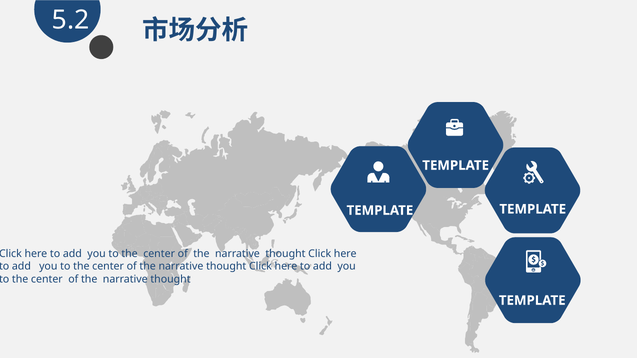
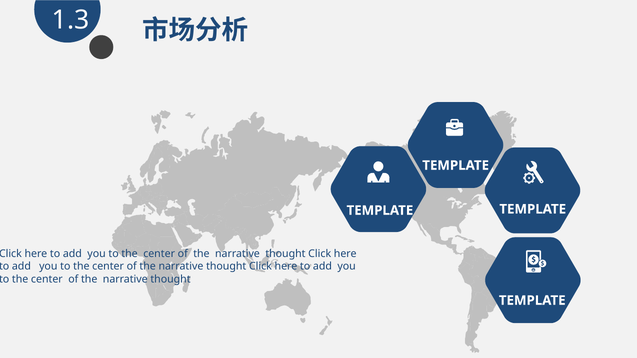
5.2: 5.2 -> 1.3 (71, 20)
